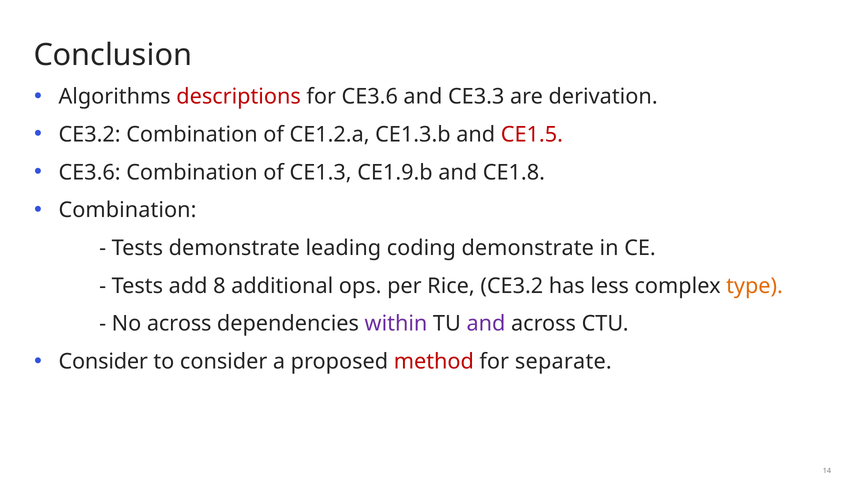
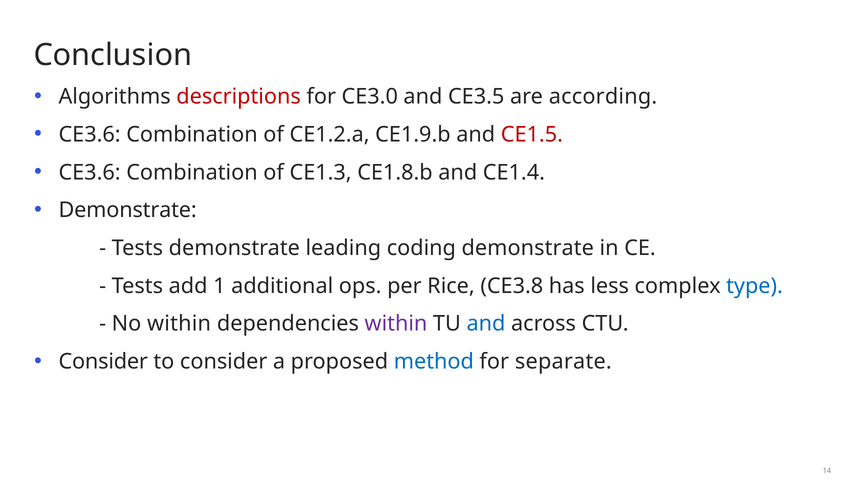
for CE3.6: CE3.6 -> CE3.0 (370, 97)
CE3.3: CE3.3 -> CE3.5 (476, 97)
derivation: derivation -> according (603, 97)
CE3.2: CE3.2 -> CE3.6 (90, 134)
CE1.3.b: CE1.3.b -> CE1.9.b (413, 134)
CE1.9.b: CE1.9.b -> CE1.8.b (395, 172)
CE1.8: CE1.8 -> CE1.4 (514, 172)
Combination: Combination -> Demonstrate (128, 210)
8: 8 -> 1 (219, 286)
Rice CE3.2: CE3.2 -> CE3.8 (512, 286)
type colour: orange -> blue (755, 286)
No across: across -> within (179, 324)
and colour: purple -> blue (486, 324)
method colour: red -> blue (434, 361)
